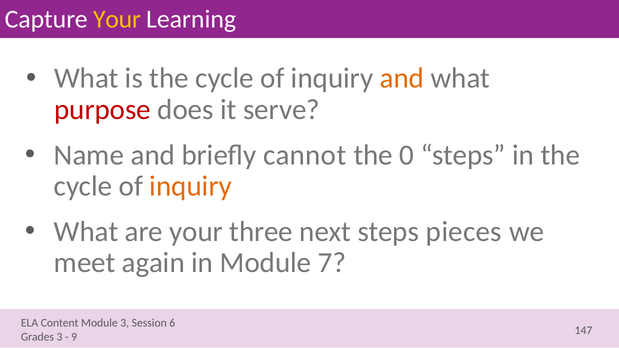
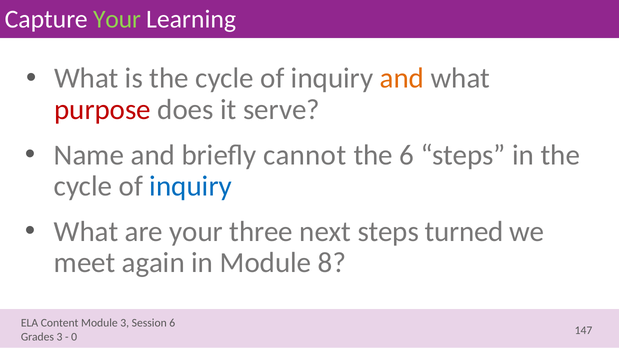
Your colour: yellow -> light green (117, 19)
the 0: 0 -> 6 (407, 155)
inquiry colour: orange -> blue (191, 186)
pieces: pieces -> turned (464, 232)
7: 7 -> 8 (332, 263)
9: 9 -> 0 (74, 337)
